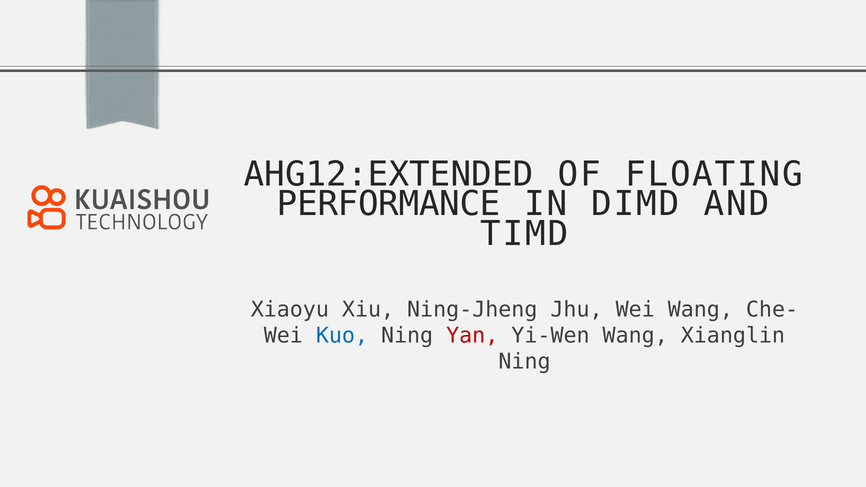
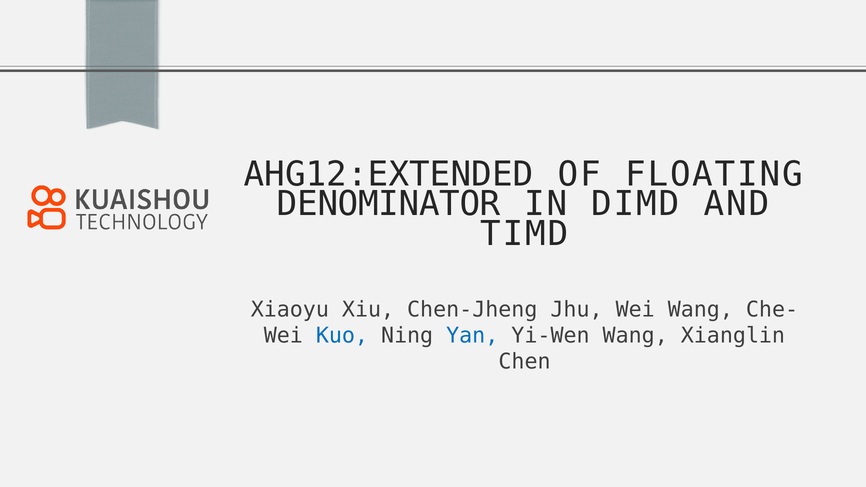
PERFORMANCE: PERFORMANCE -> DENOMINATOR (389, 204)
Ning-Jheng: Ning-Jheng -> Chen-Jheng (472, 310)
Yan colour: red -> blue (472, 336)
Ning: Ning -> Chen (525, 362)
